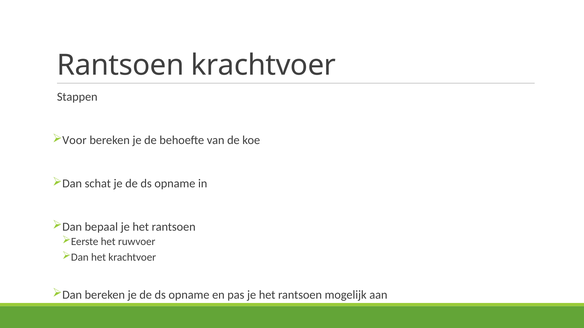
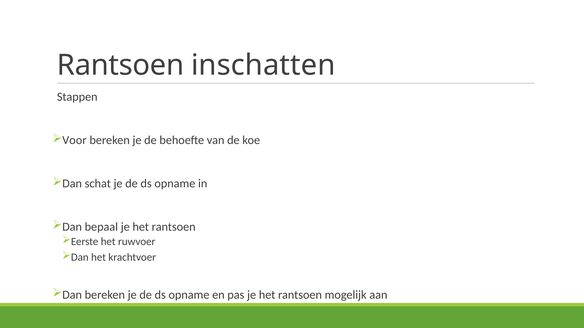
Rantsoen krachtvoer: krachtvoer -> inschatten (263, 65)
